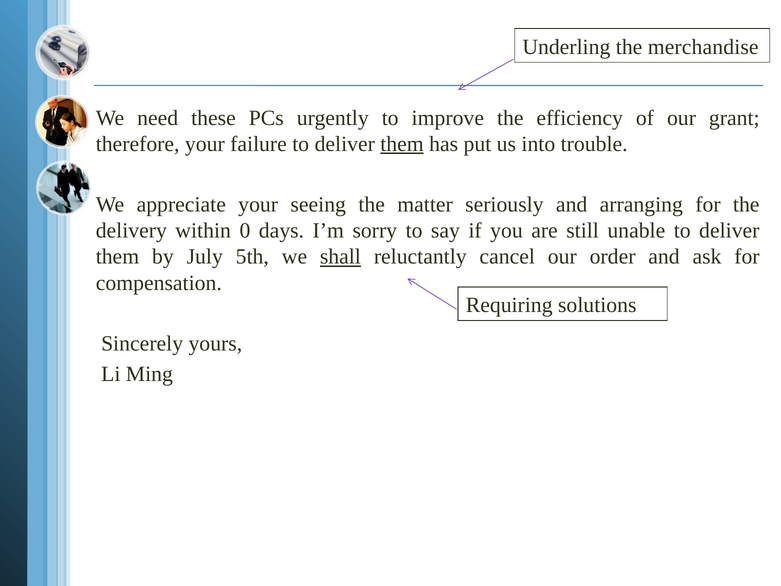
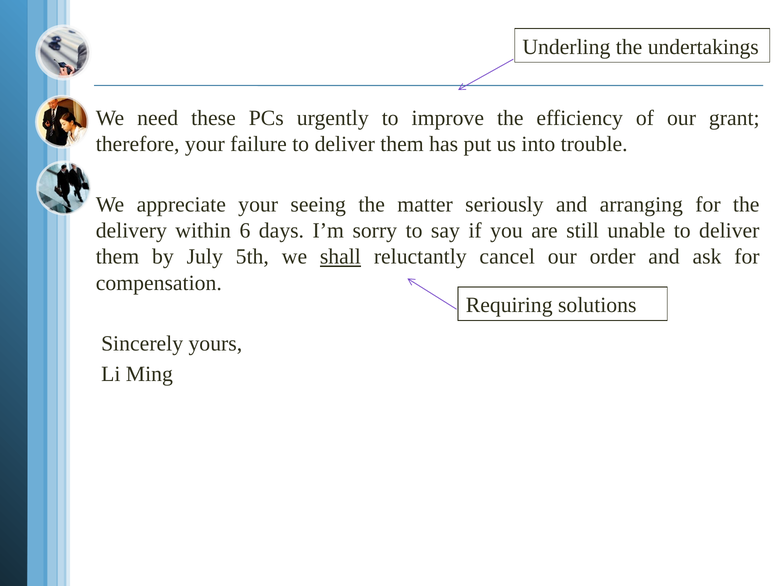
merchandise: merchandise -> undertakings (703, 47)
them underline: present -> none (402, 144)
0: 0 -> 6 (245, 231)
